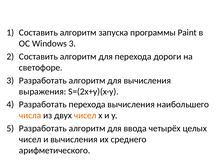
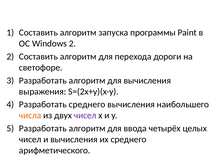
Windows 3: 3 -> 2 (72, 44)
Разработать перехода: перехода -> среднего (87, 105)
чисел colour: orange -> purple (85, 116)
